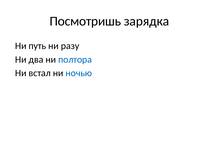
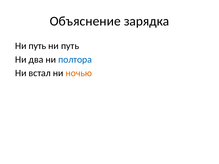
Посмотришь: Посмотришь -> Объяснение (85, 21)
разу: разу -> путь (70, 46)
ночью colour: blue -> orange (79, 73)
